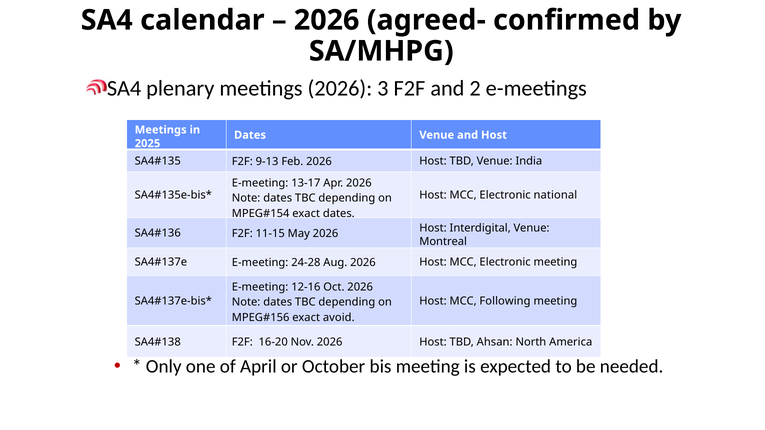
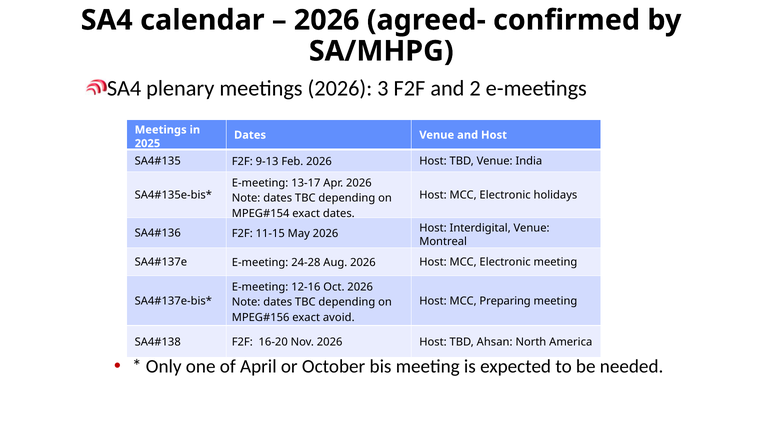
national: national -> holidays (555, 195)
Following: Following -> Preparing (505, 301)
